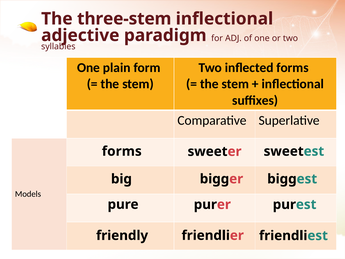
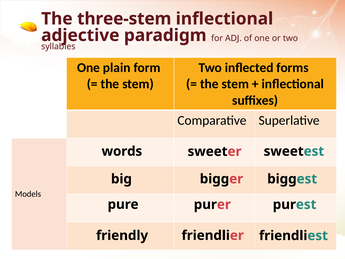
forms: forms -> words (122, 151)
